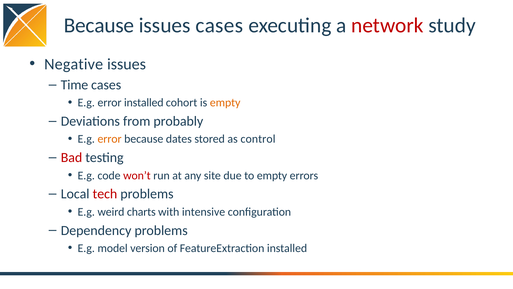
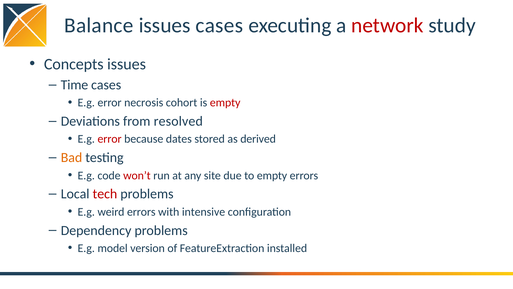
Because: Because -> Balance (99, 26)
Negative: Negative -> Concepts (74, 64)
error installed: installed -> necrosis (144, 103)
empty colour: orange -> red (225, 103)
probably: probably -> resolved (178, 121)
error colour: orange -> red (110, 139)
control: control -> derived (258, 139)
Bad colour: red -> orange (71, 157)
weird charts: charts -> errors (141, 212)
